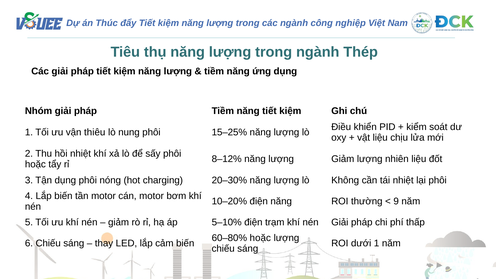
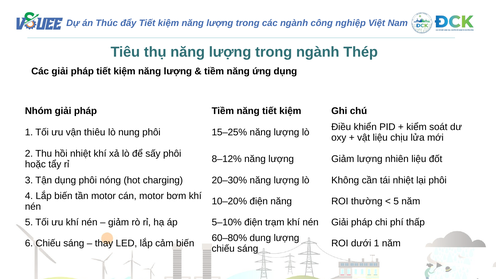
9: 9 -> 5 (396, 201)
60–80% hoặc: hoặc -> dung (260, 238)
